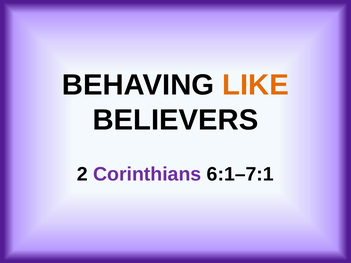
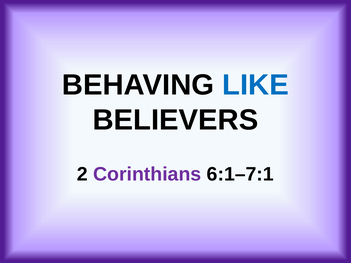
LIKE colour: orange -> blue (255, 85)
